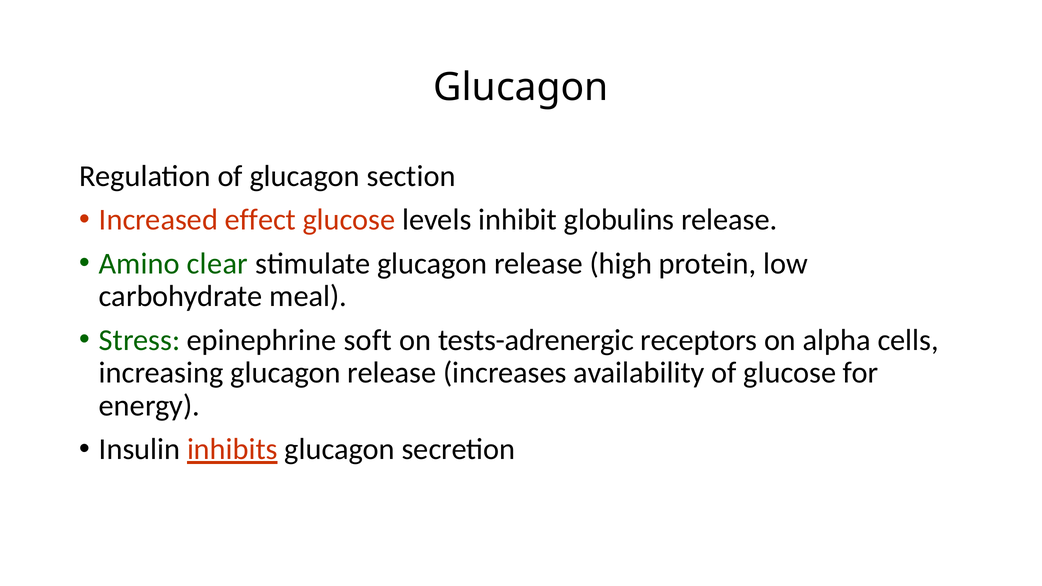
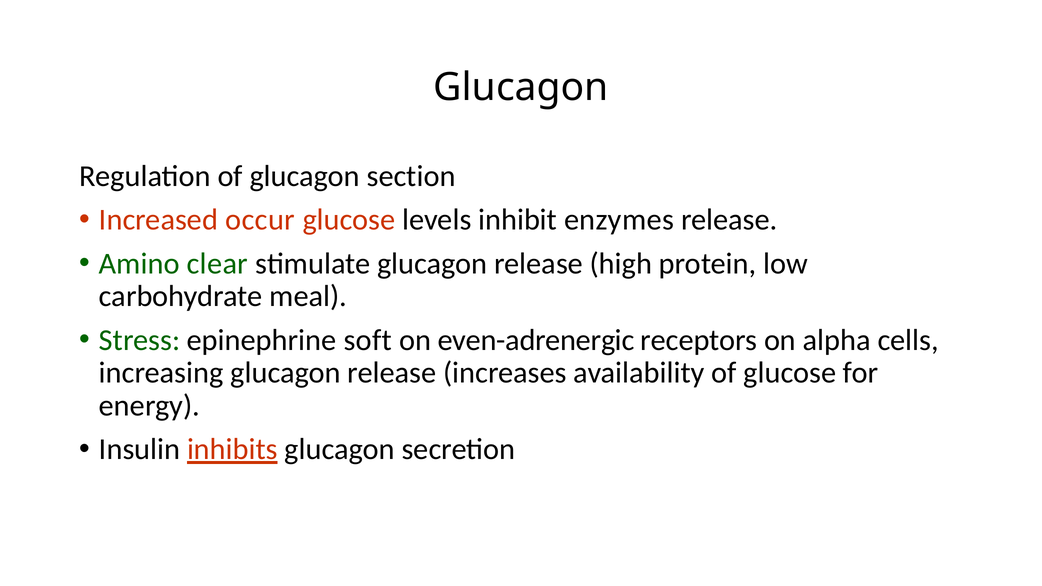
effect: effect -> occur (260, 220)
globulins: globulins -> enzymes (619, 220)
tests-adrenergic: tests-adrenergic -> even-adrenergic (536, 340)
